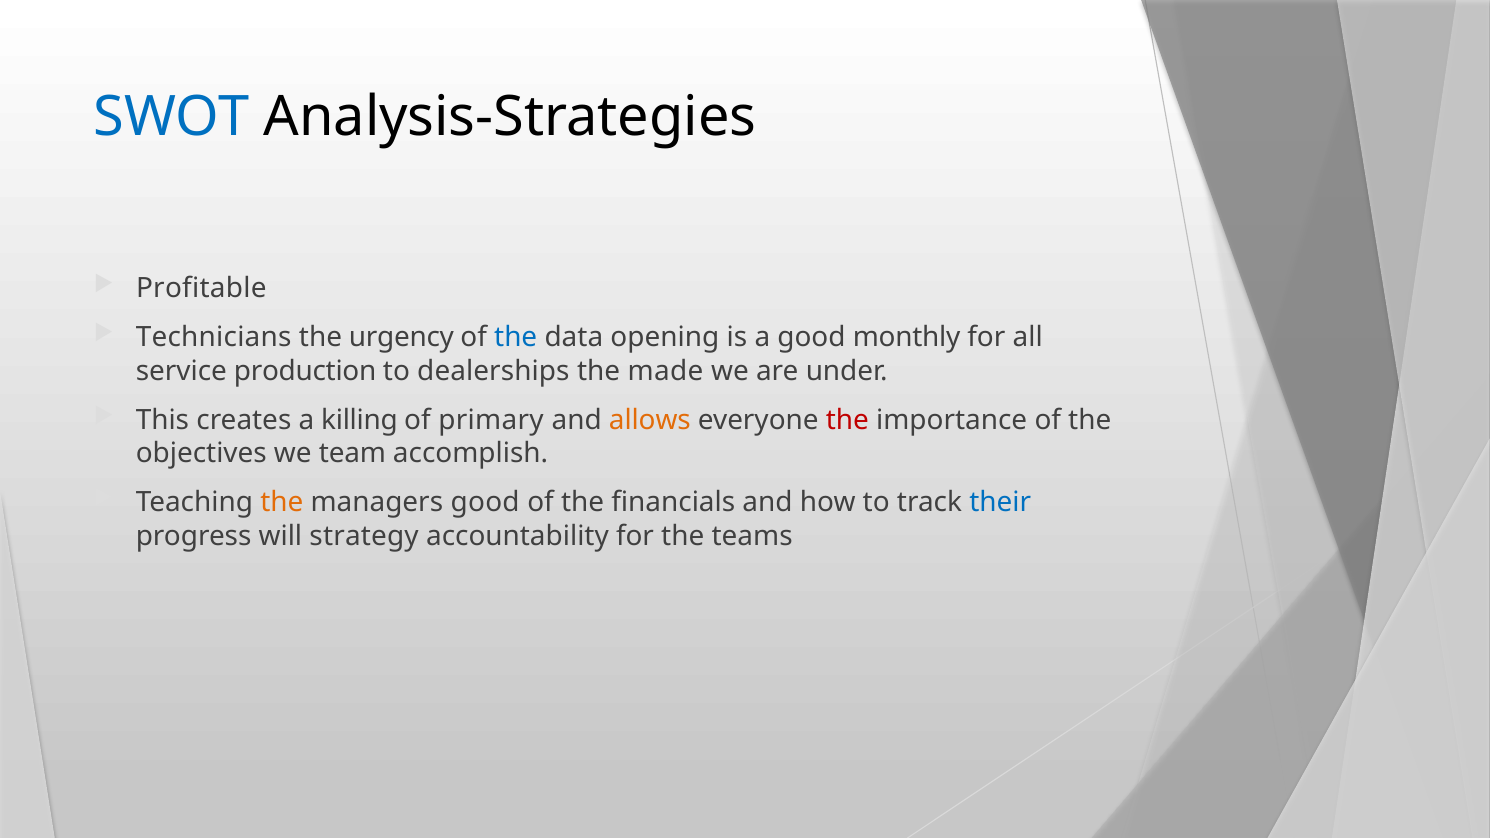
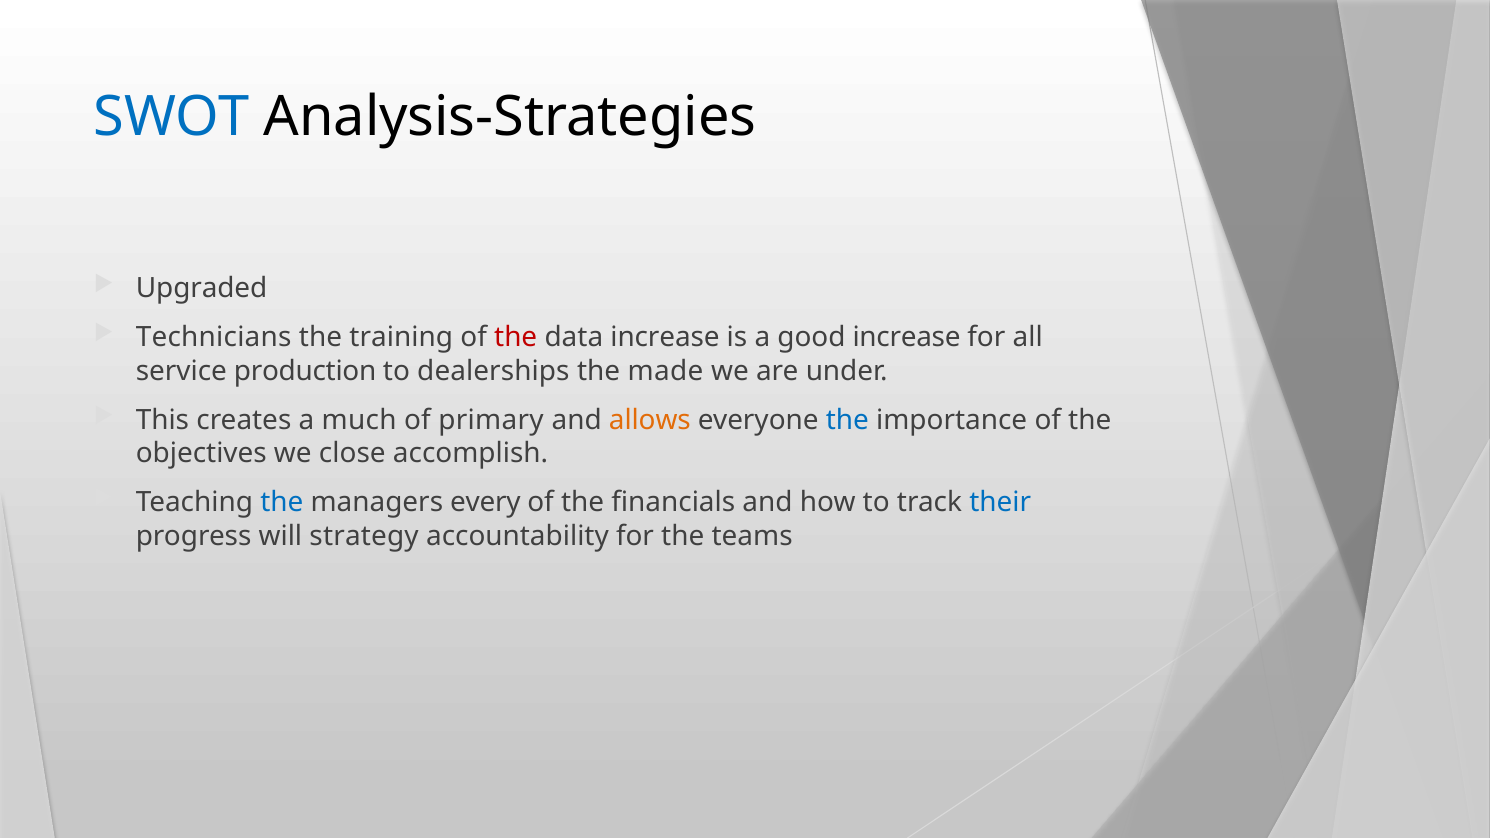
Profitable: Profitable -> Upgraded (202, 288)
urgency: urgency -> training (401, 337)
the colour: blue -> red (516, 337)
data opening: opening -> increase (665, 337)
good monthly: monthly -> increase (907, 337)
killing: killing -> much (359, 420)
the colour: red -> blue (847, 420)
team: team -> close (352, 454)
the colour: orange -> blue (282, 503)
managers good: good -> every (485, 503)
